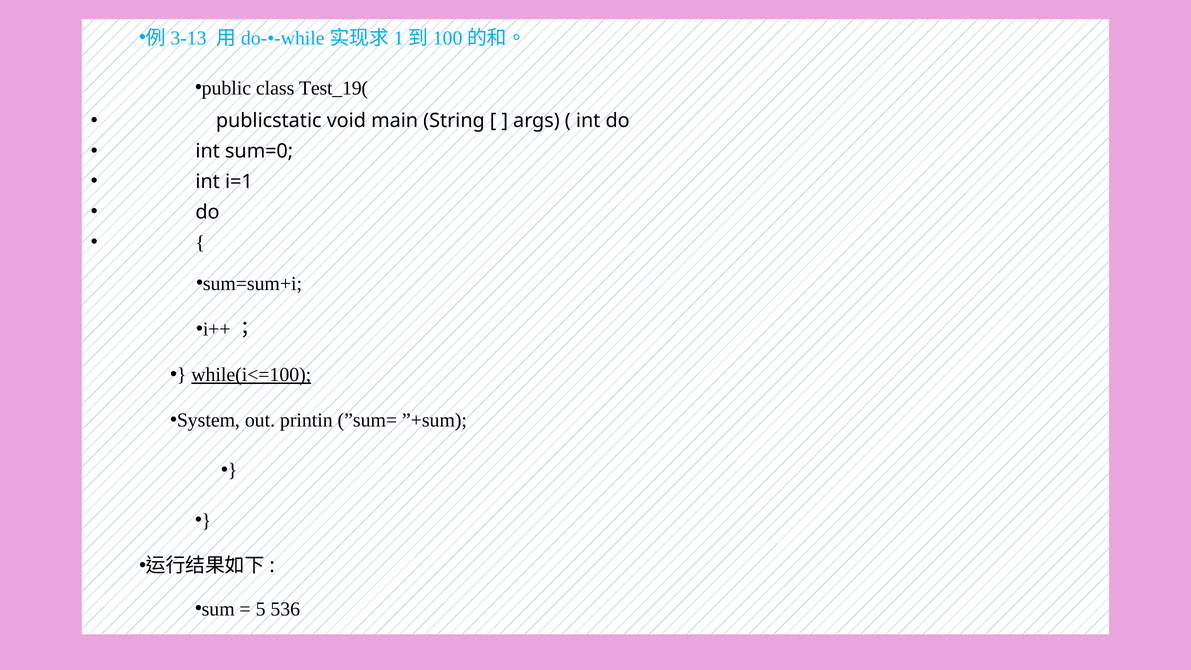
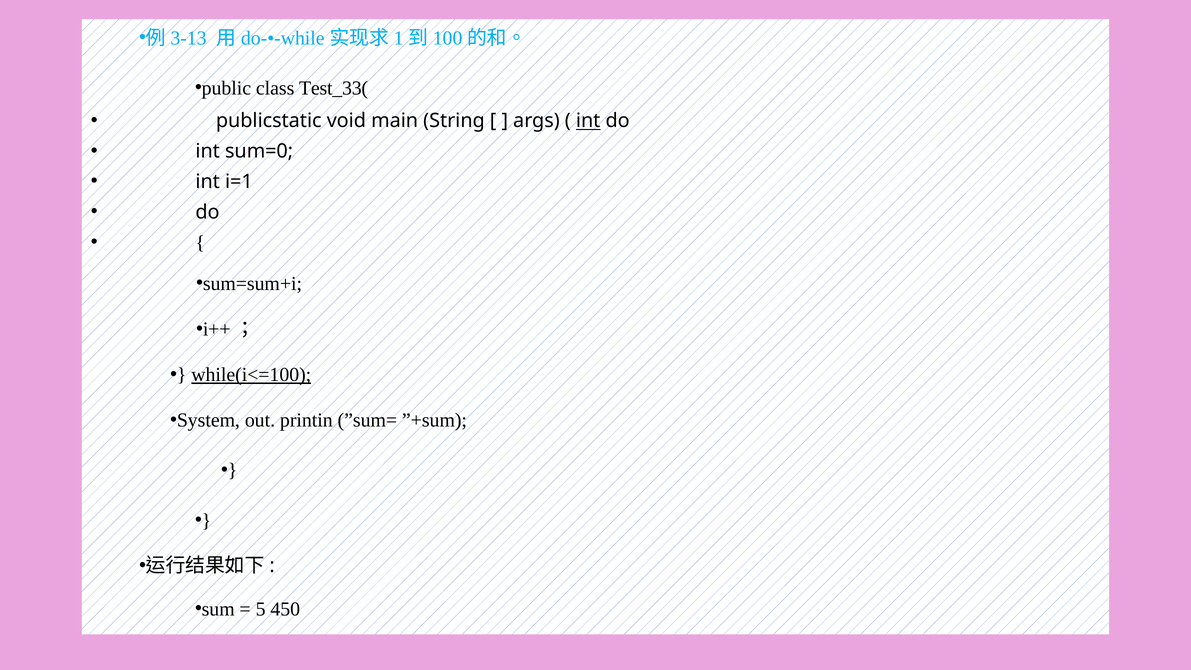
Test_19(: Test_19( -> Test_33( (334, 88)
int underline: none -> present (588, 121)
536: 536 -> 450 (285, 609)
